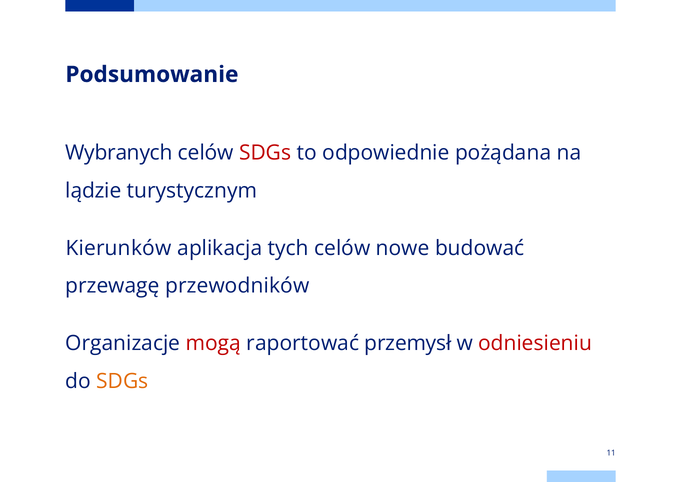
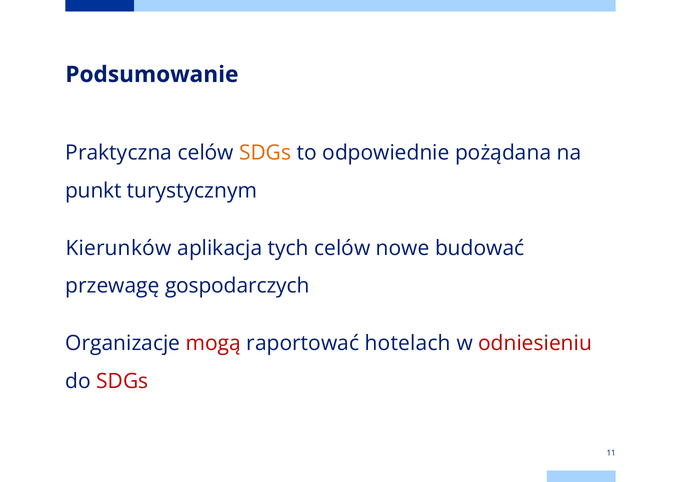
Wybranych: Wybranych -> Praktyczna (119, 153)
SDGs colour: red -> orange (265, 153)
lądzie: lądzie -> punkt (93, 191)
przewodników: przewodników -> gospodarczych (237, 286)
przemysł: przemysł -> hotelach (408, 343)
SDGs colour: orange -> red (122, 381)
